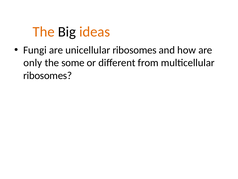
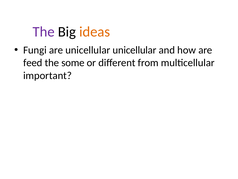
The colour: orange -> purple (44, 32)
unicellular ribosomes: ribosomes -> unicellular (135, 50)
only: only -> feed (33, 63)
ribosomes: ribosomes -> important (47, 75)
